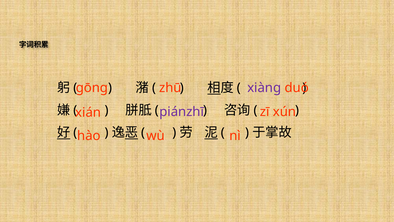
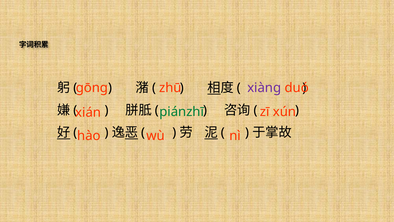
piánzhī colour: purple -> green (182, 112)
